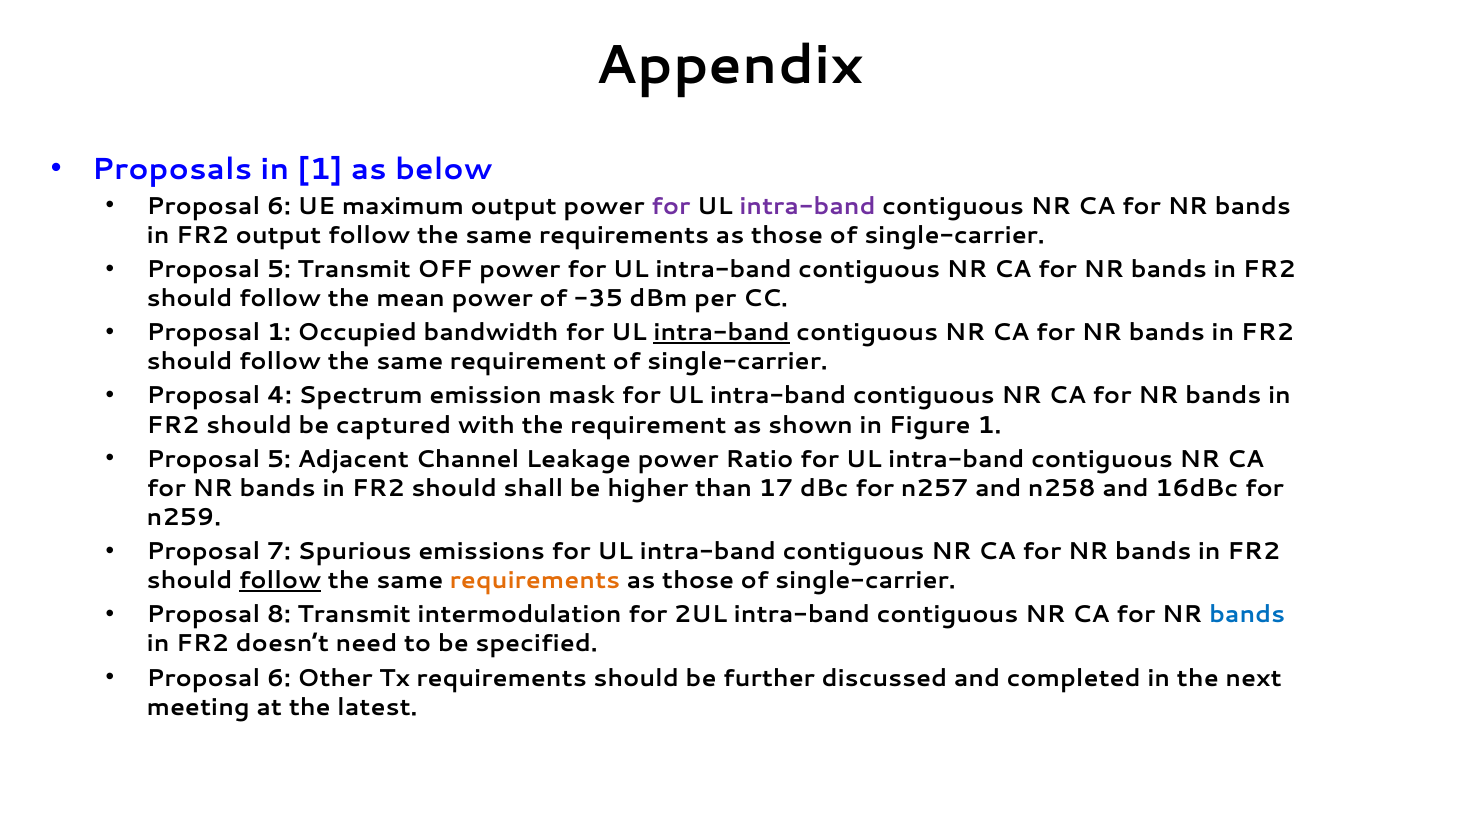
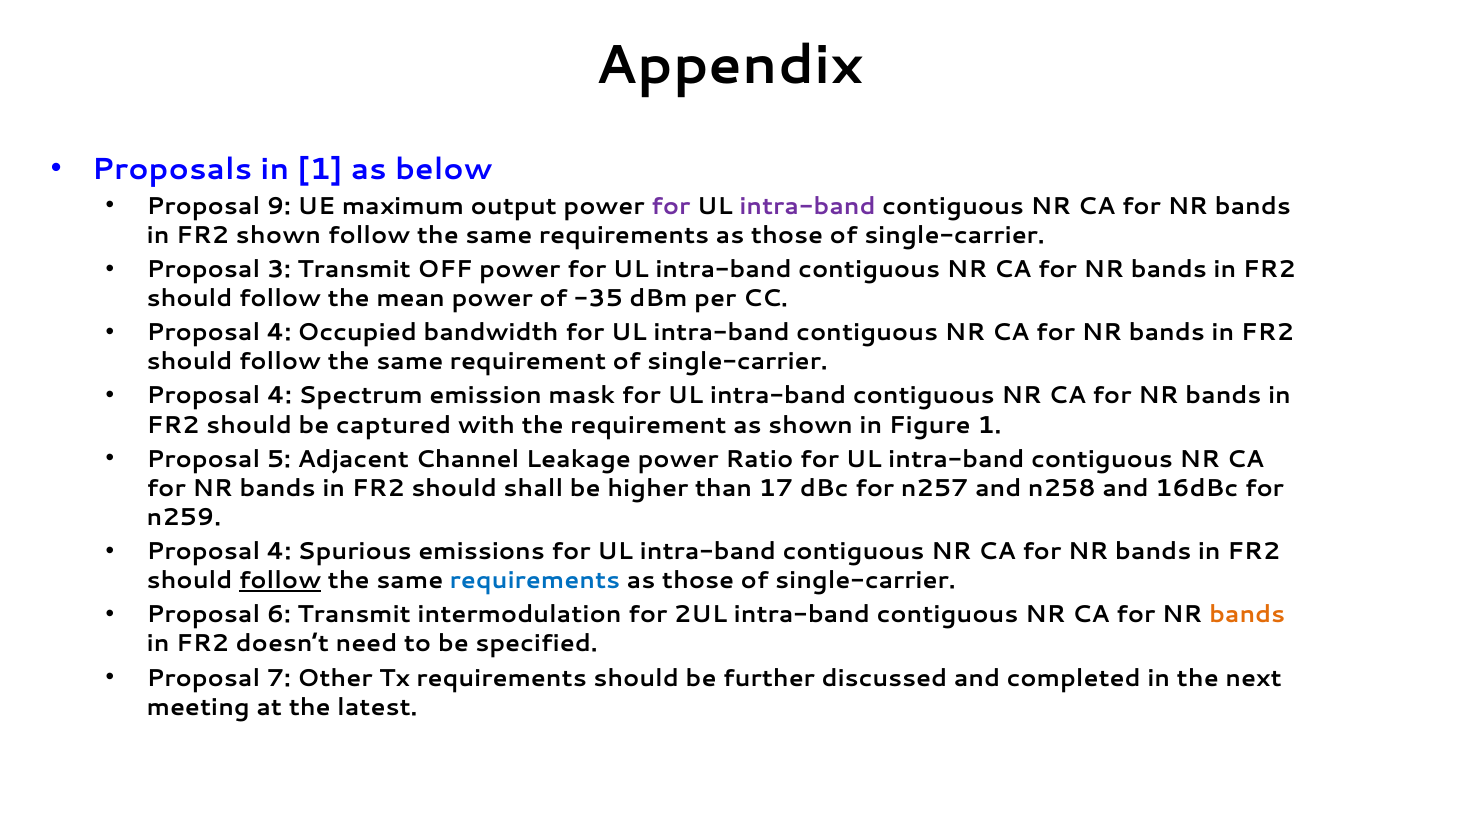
6: 6 -> 9 (279, 206)
FR2 output: output -> shown (278, 235)
5: 5 -> 3 (279, 269)
1: 1 -> 4 (279, 333)
intra-band underline: present -> none (722, 333)
7: 7 -> 4 (279, 551)
requirements colour: orange -> blue (535, 581)
8: 8 -> 6 (279, 615)
bands colour: blue -> orange (1247, 615)
6: 6 -> 7 (279, 678)
